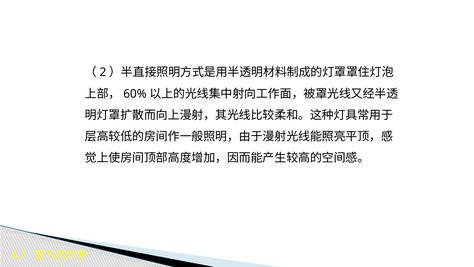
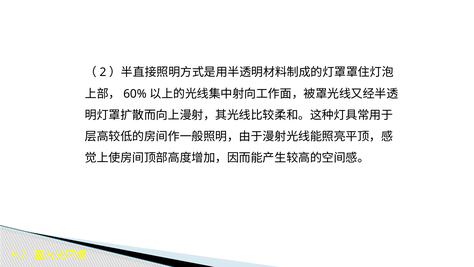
4.1: 4.1 -> 9.7 (18, 255)
